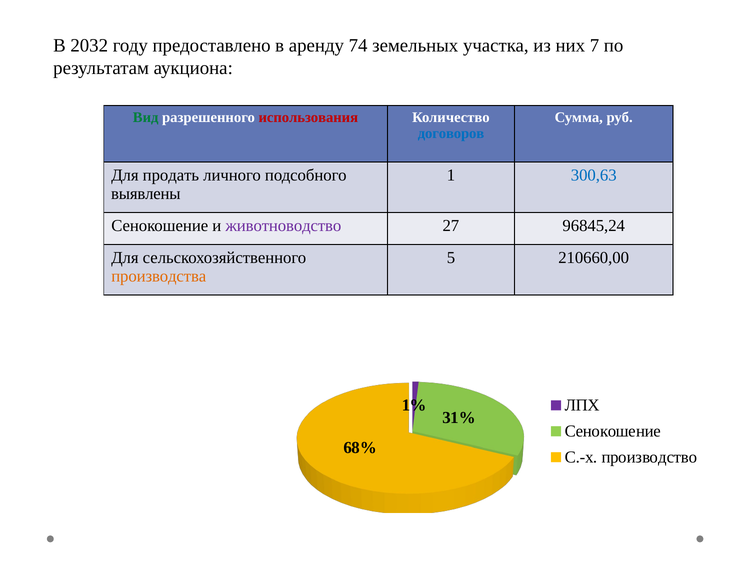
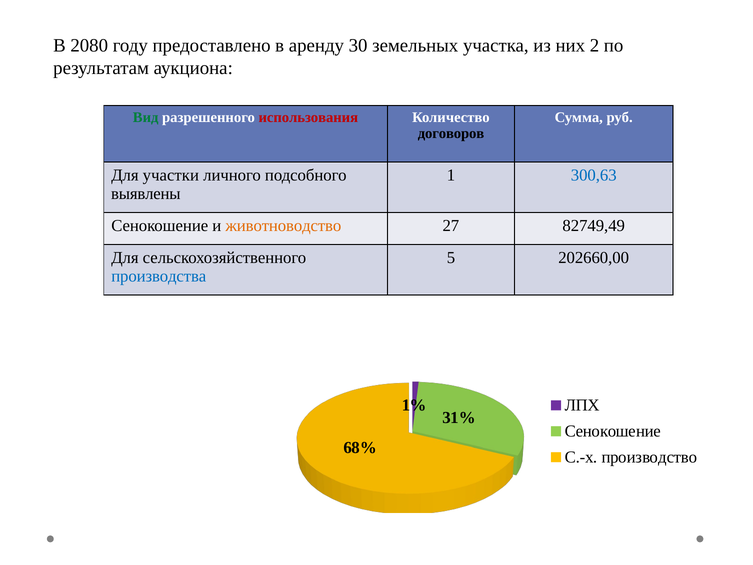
2032: 2032 -> 2080 (89, 46)
74: 74 -> 30 (358, 46)
7: 7 -> 2 (594, 46)
договоров colour: blue -> black (451, 133)
продать: продать -> участки (171, 175)
животноводство colour: purple -> orange (283, 225)
96845,24: 96845,24 -> 82749,49 (594, 225)
210660,00: 210660,00 -> 202660,00 (594, 258)
производства colour: orange -> blue (159, 276)
